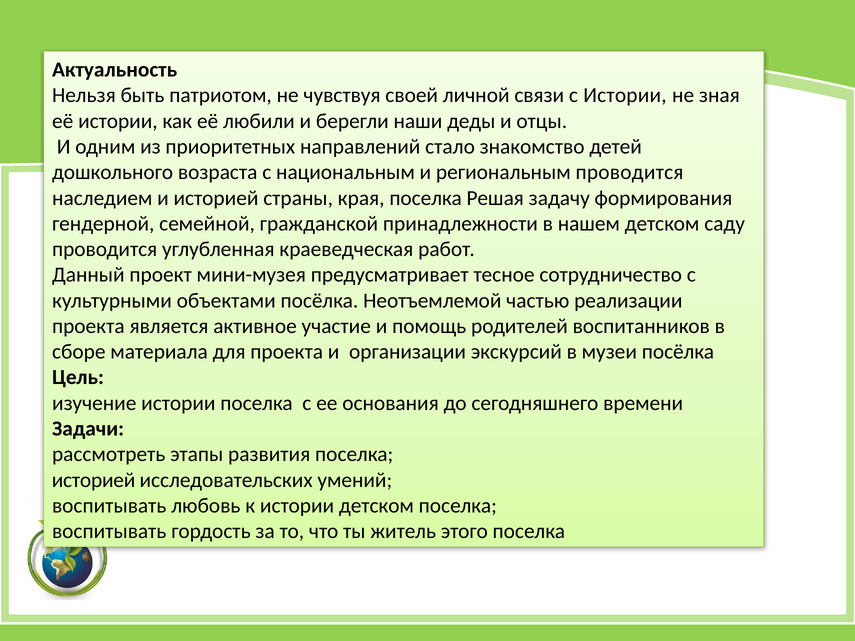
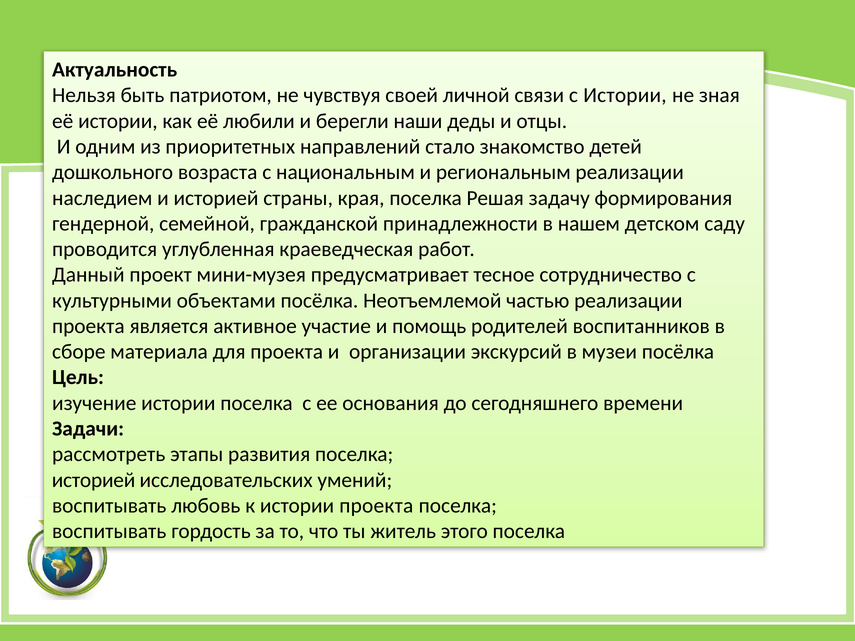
региональным проводится: проводится -> реализации (630, 172)
истории детском: детском -> проекта (376, 506)
